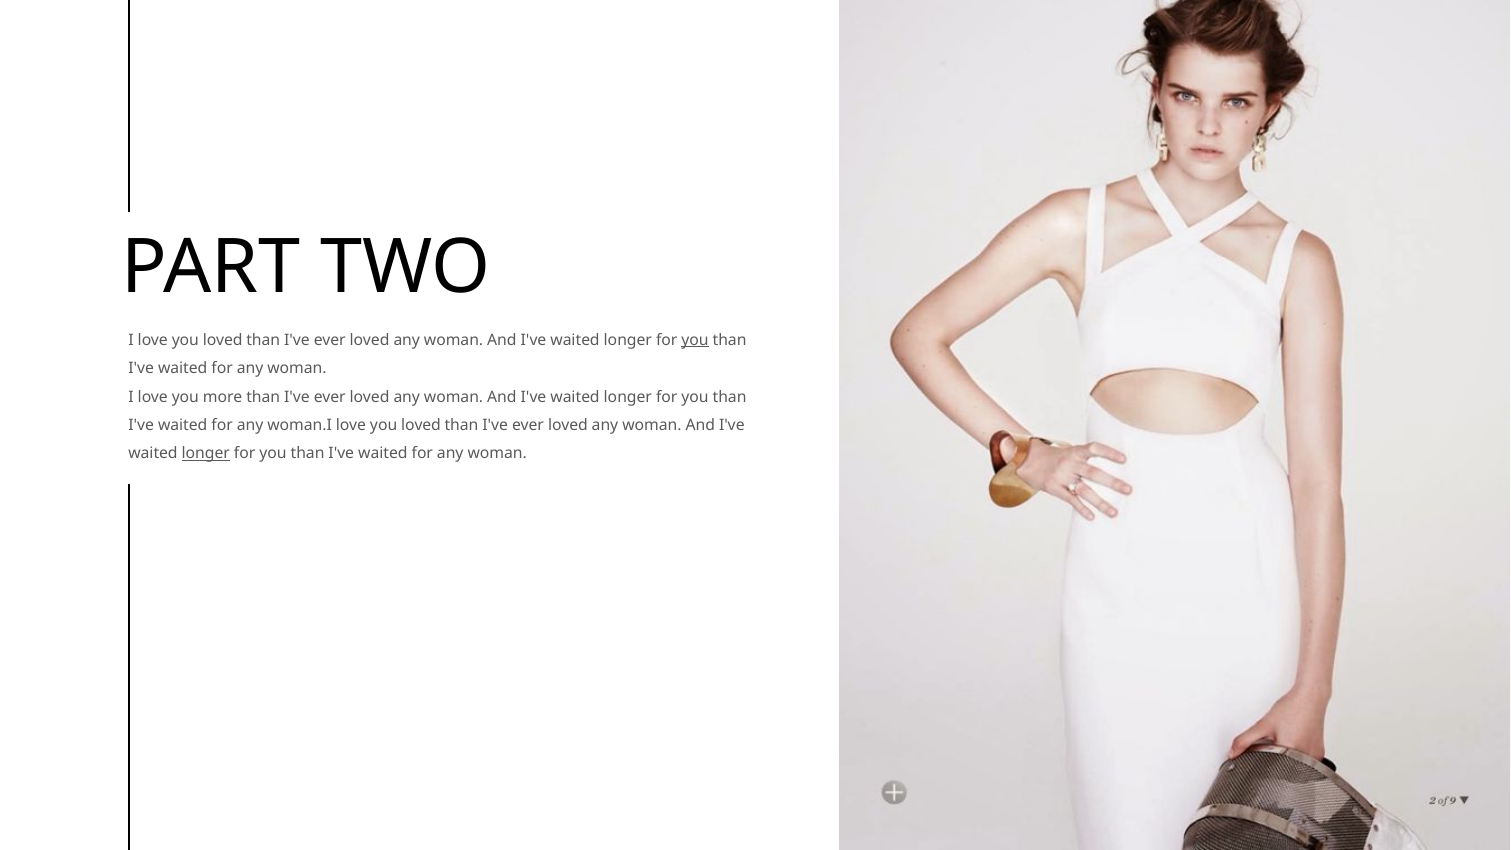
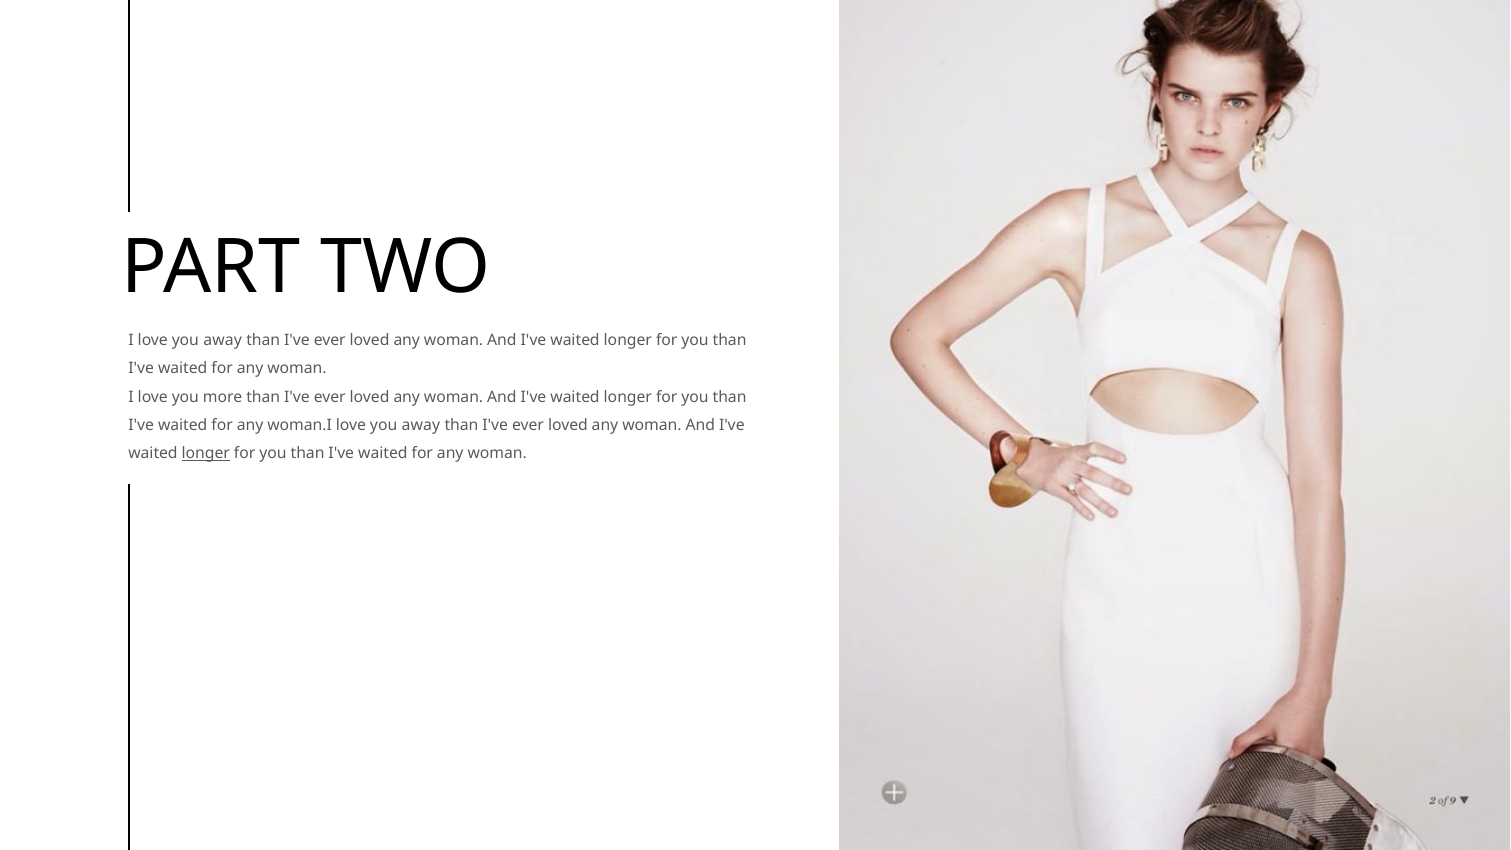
I love you loved: loved -> away (223, 340)
you underline: present -> none (695, 340)
woman.I love you loved: loved -> away (421, 425)
